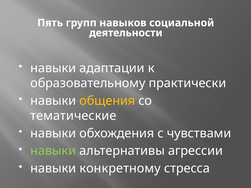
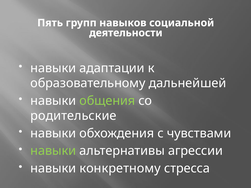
практически: практически -> дальнейшей (187, 83)
общения colour: yellow -> light green (107, 101)
тематические: тематические -> родительские (73, 116)
